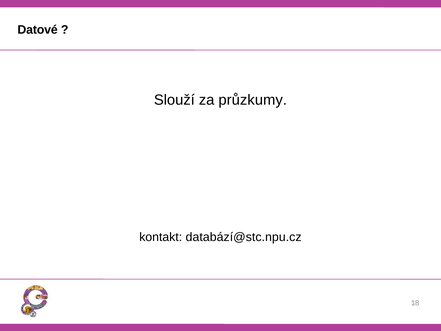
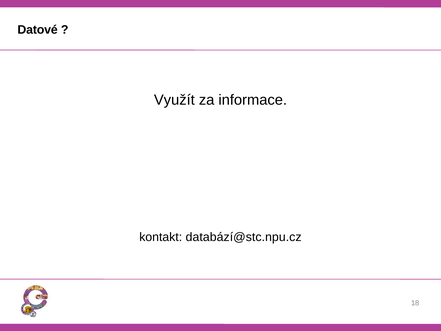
Slouží: Slouží -> Využít (174, 100)
průzkumy: průzkumy -> informace (253, 100)
